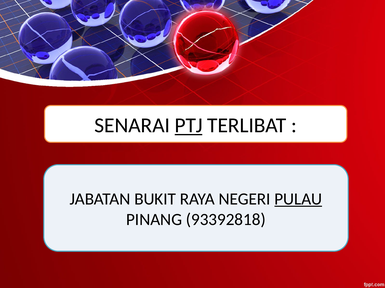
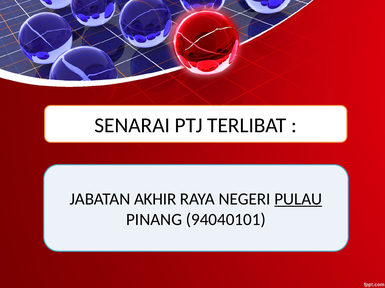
PTJ underline: present -> none (189, 126)
BUKIT: BUKIT -> AKHIR (155, 199)
93392818: 93392818 -> 94040101 (226, 220)
